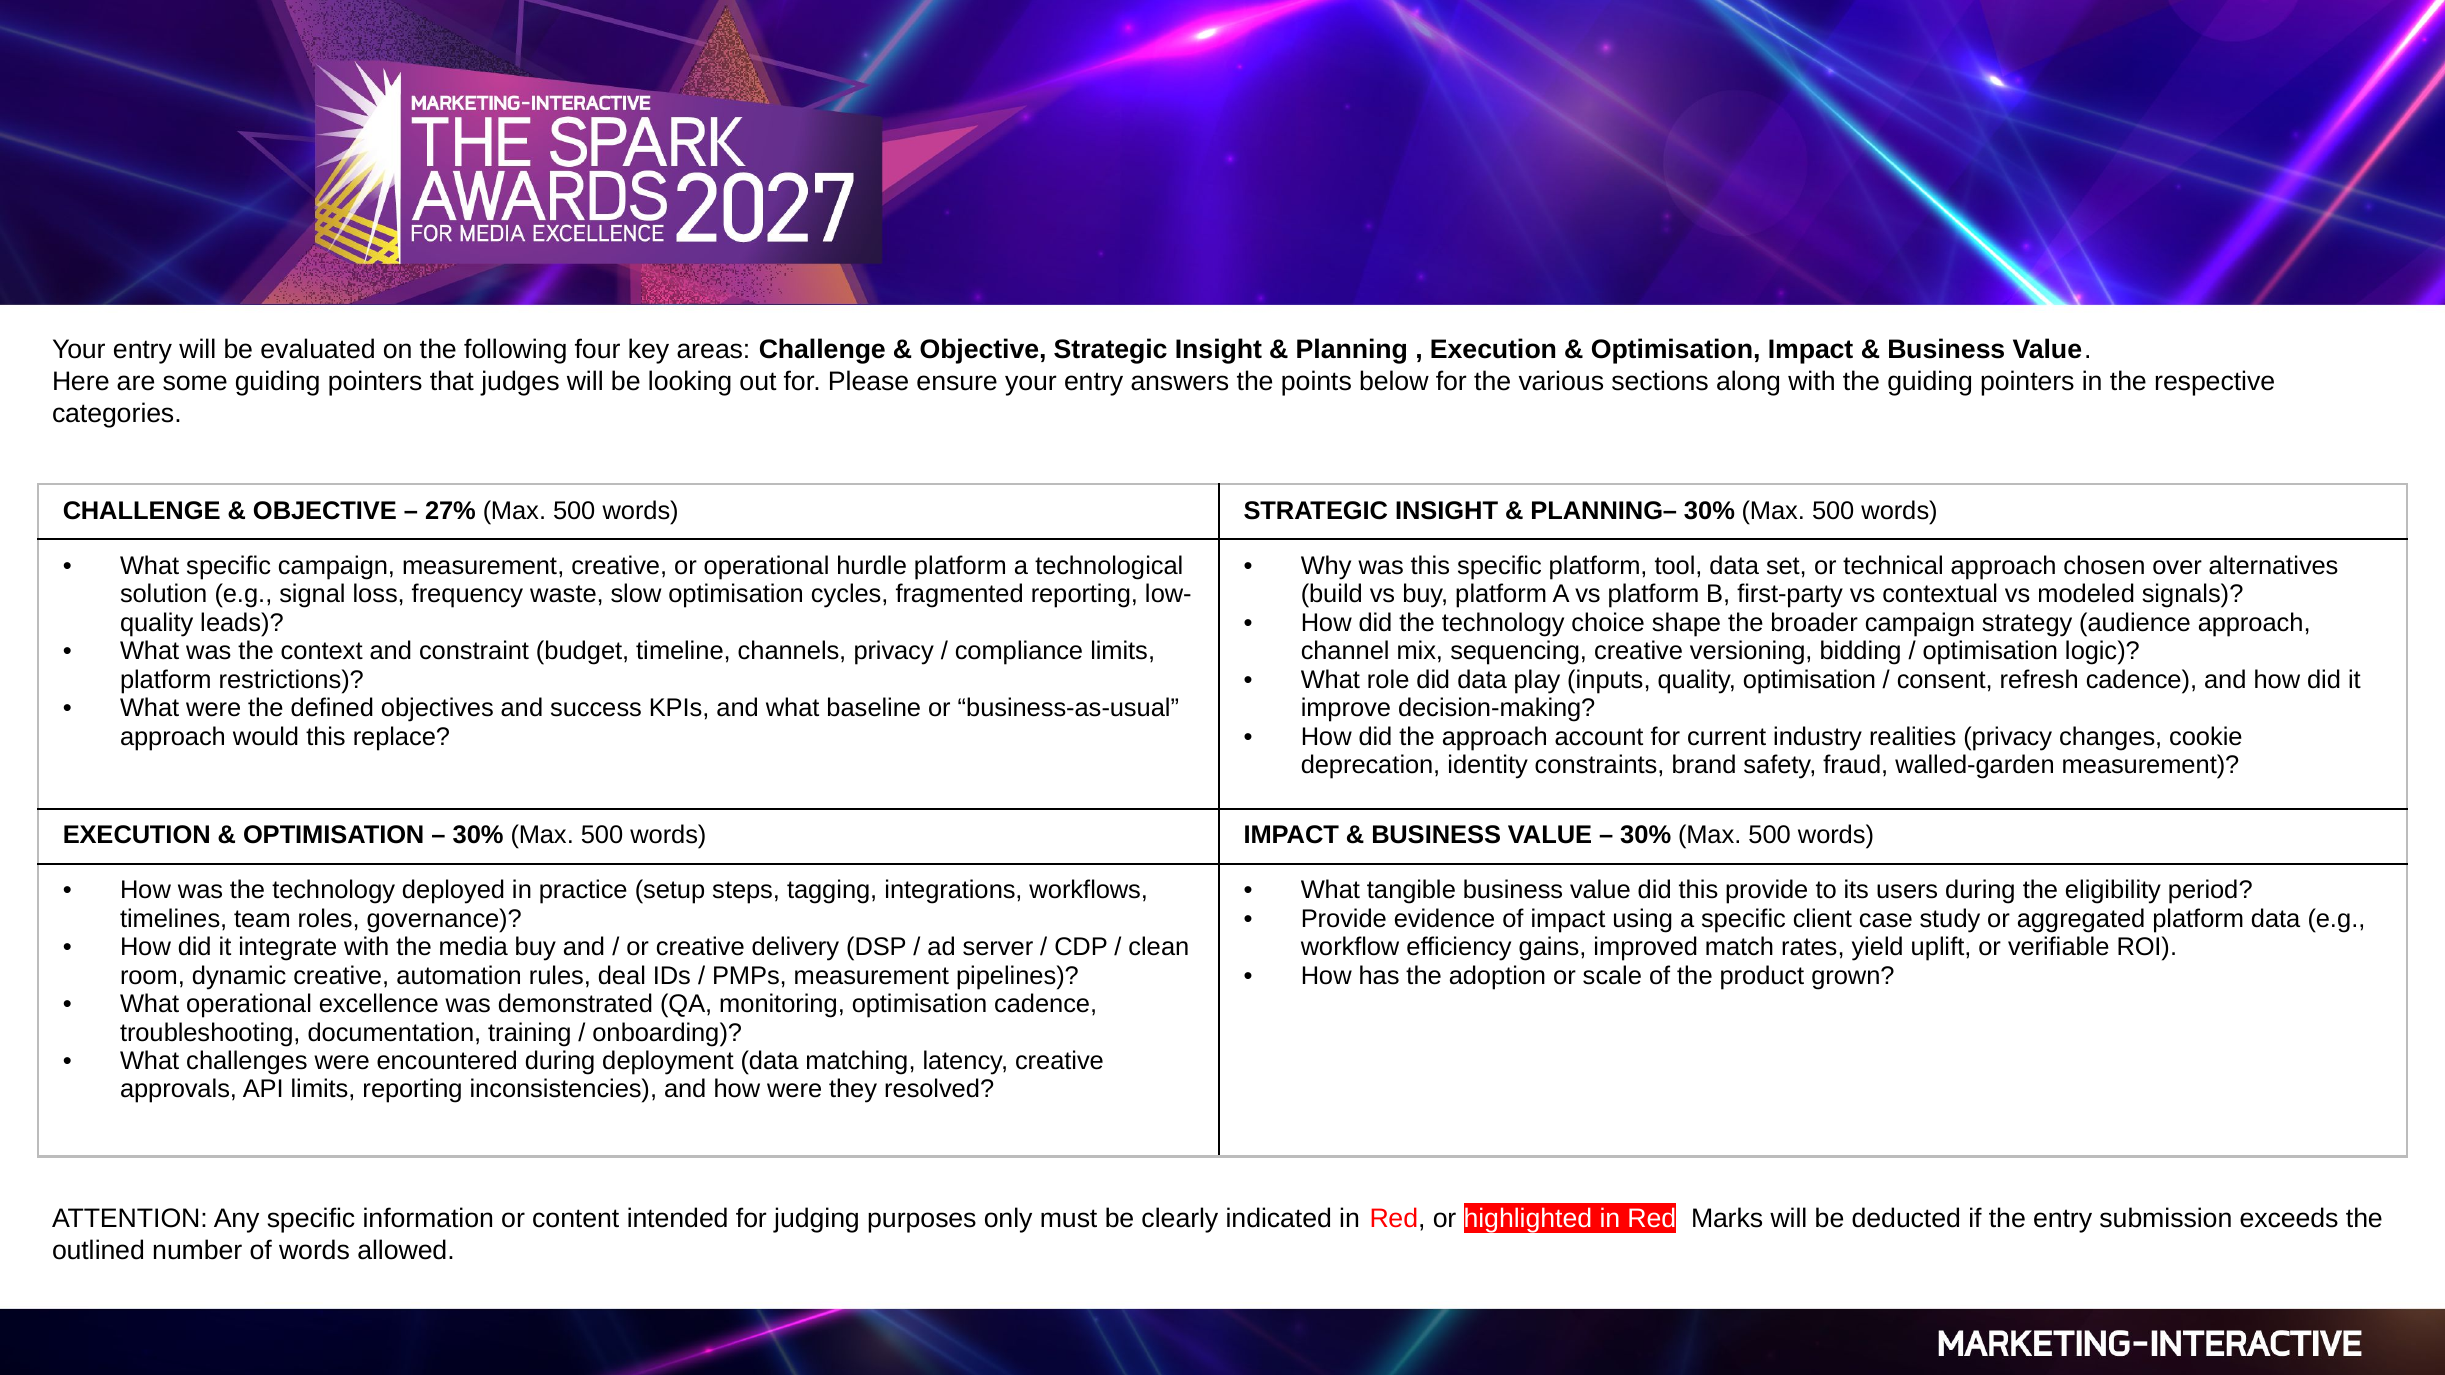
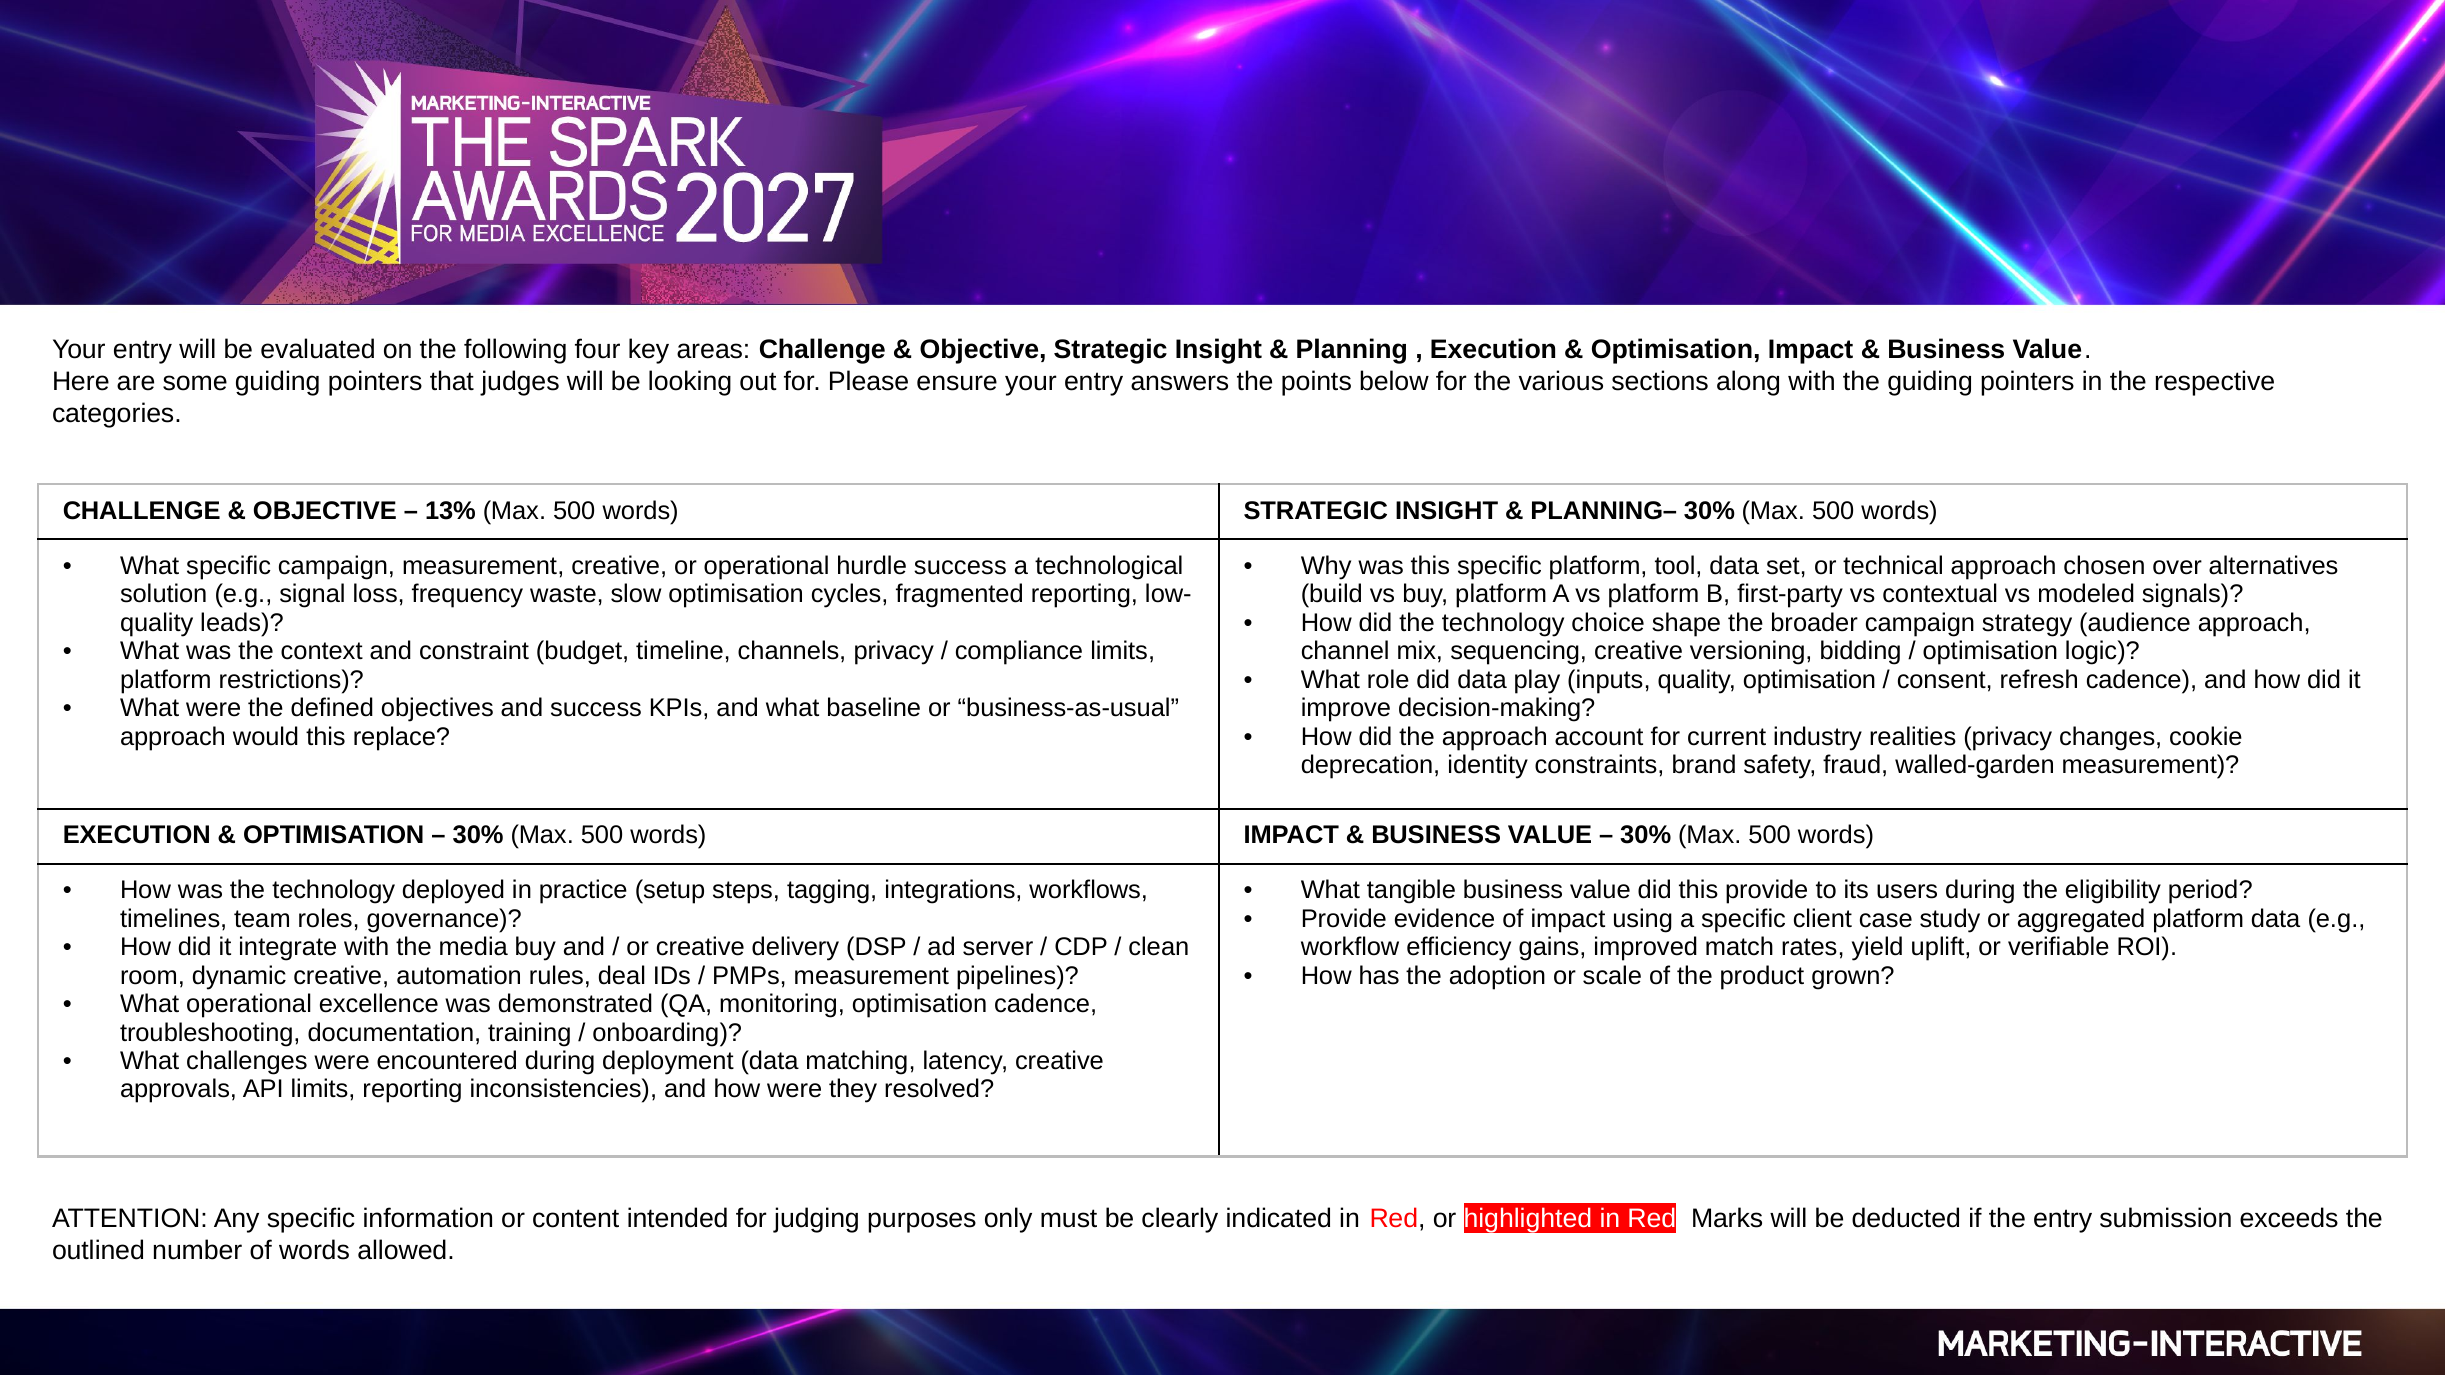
27%: 27% -> 13% (450, 511)
hurdle platform: platform -> success (960, 566)
